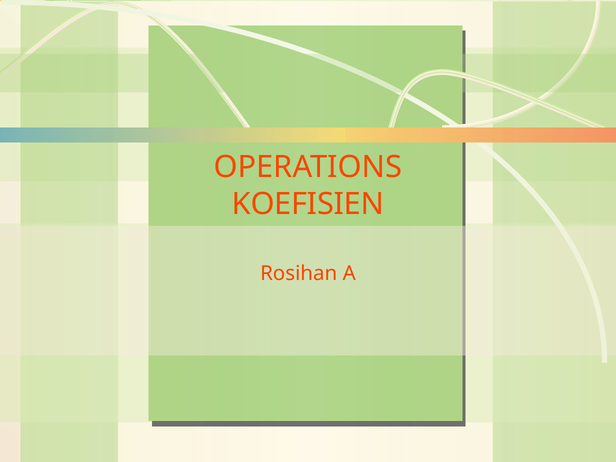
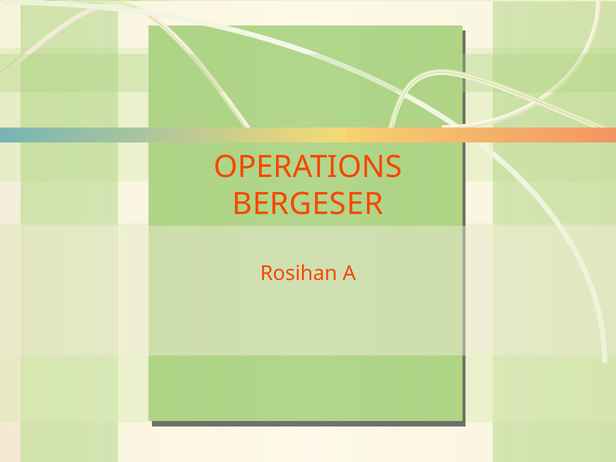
KOEFISIEN: KOEFISIEN -> BERGESER (308, 204)
